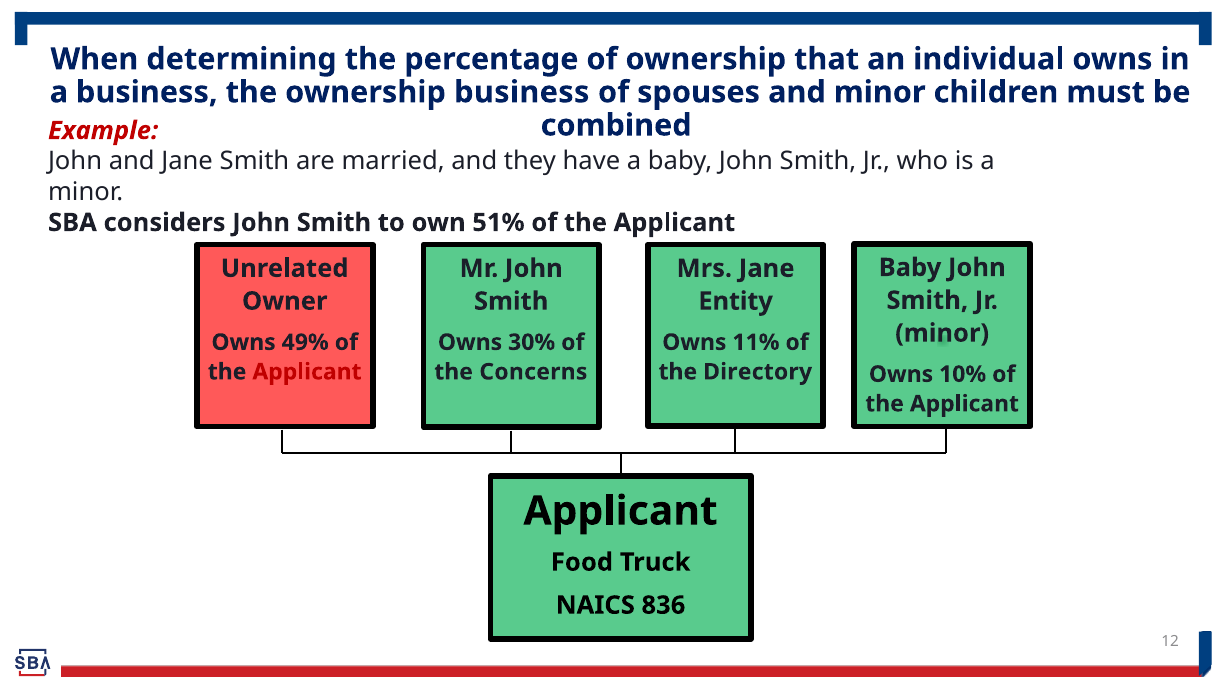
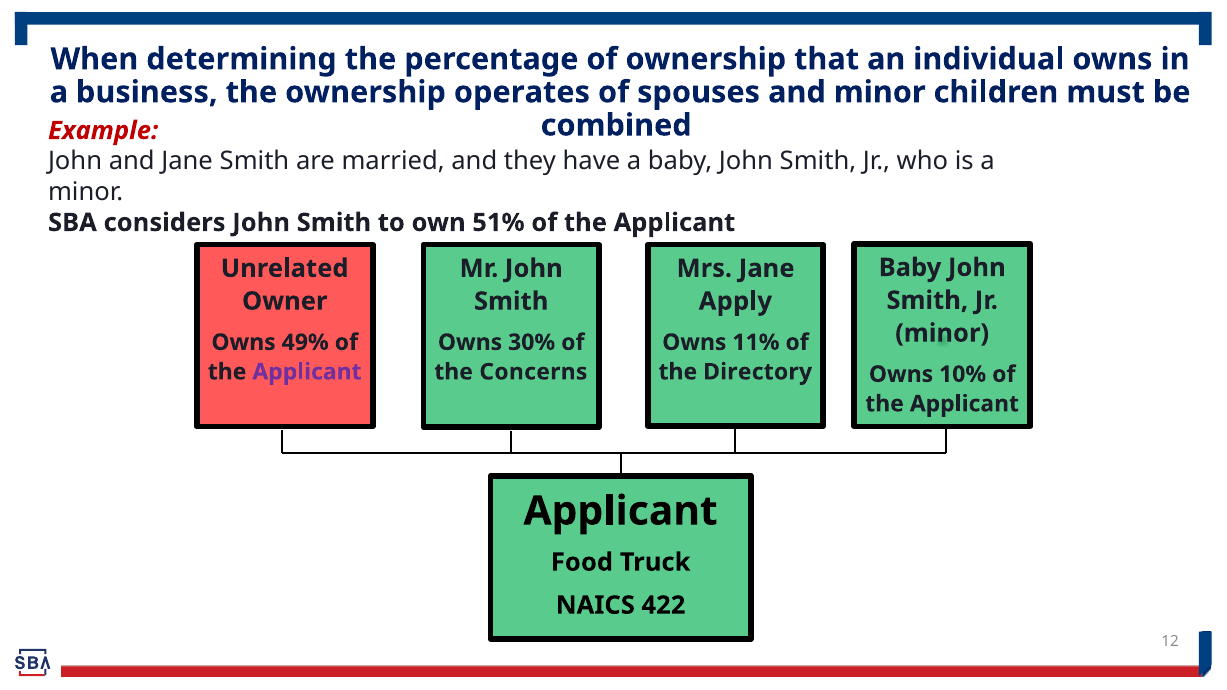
ownership business: business -> operates (522, 92)
Entity: Entity -> Apply (735, 301)
Applicant colour: red -> purple (307, 372)
836: 836 -> 422 (663, 605)
